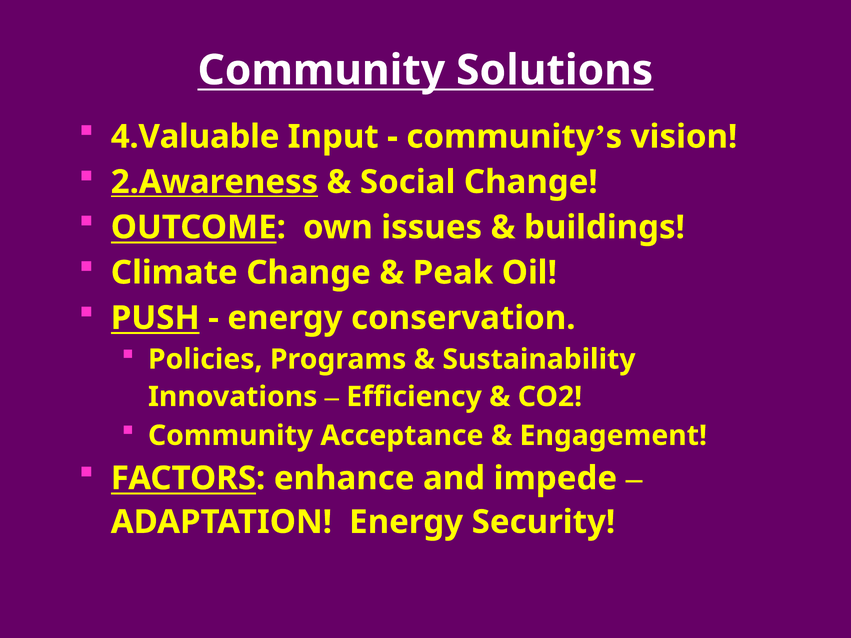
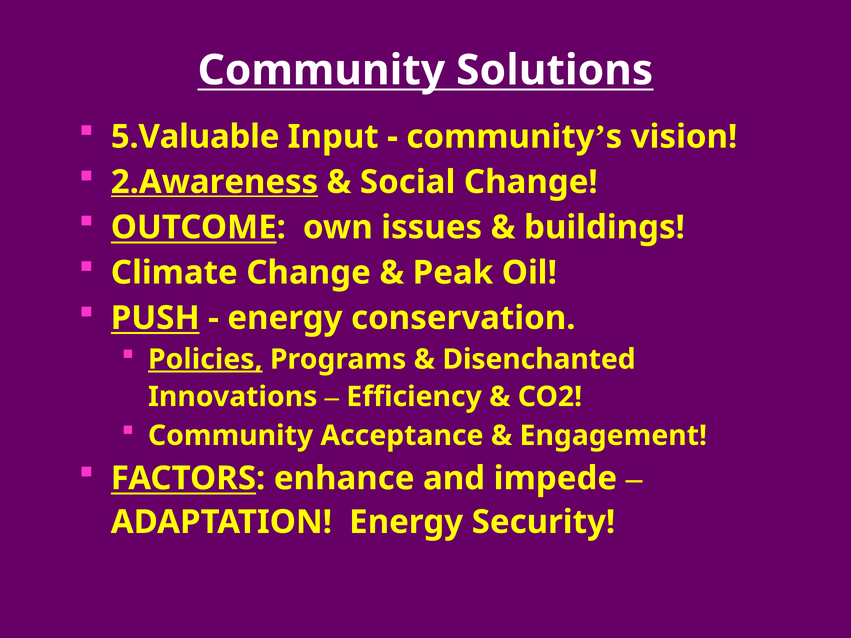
4.Valuable: 4.Valuable -> 5.Valuable (195, 137)
Policies underline: none -> present (205, 359)
Sustainability: Sustainability -> Disenchanted (539, 359)
